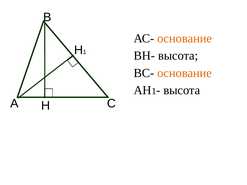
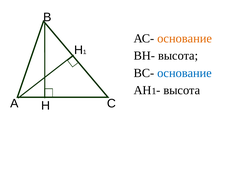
основание colour: orange -> blue (185, 73)
